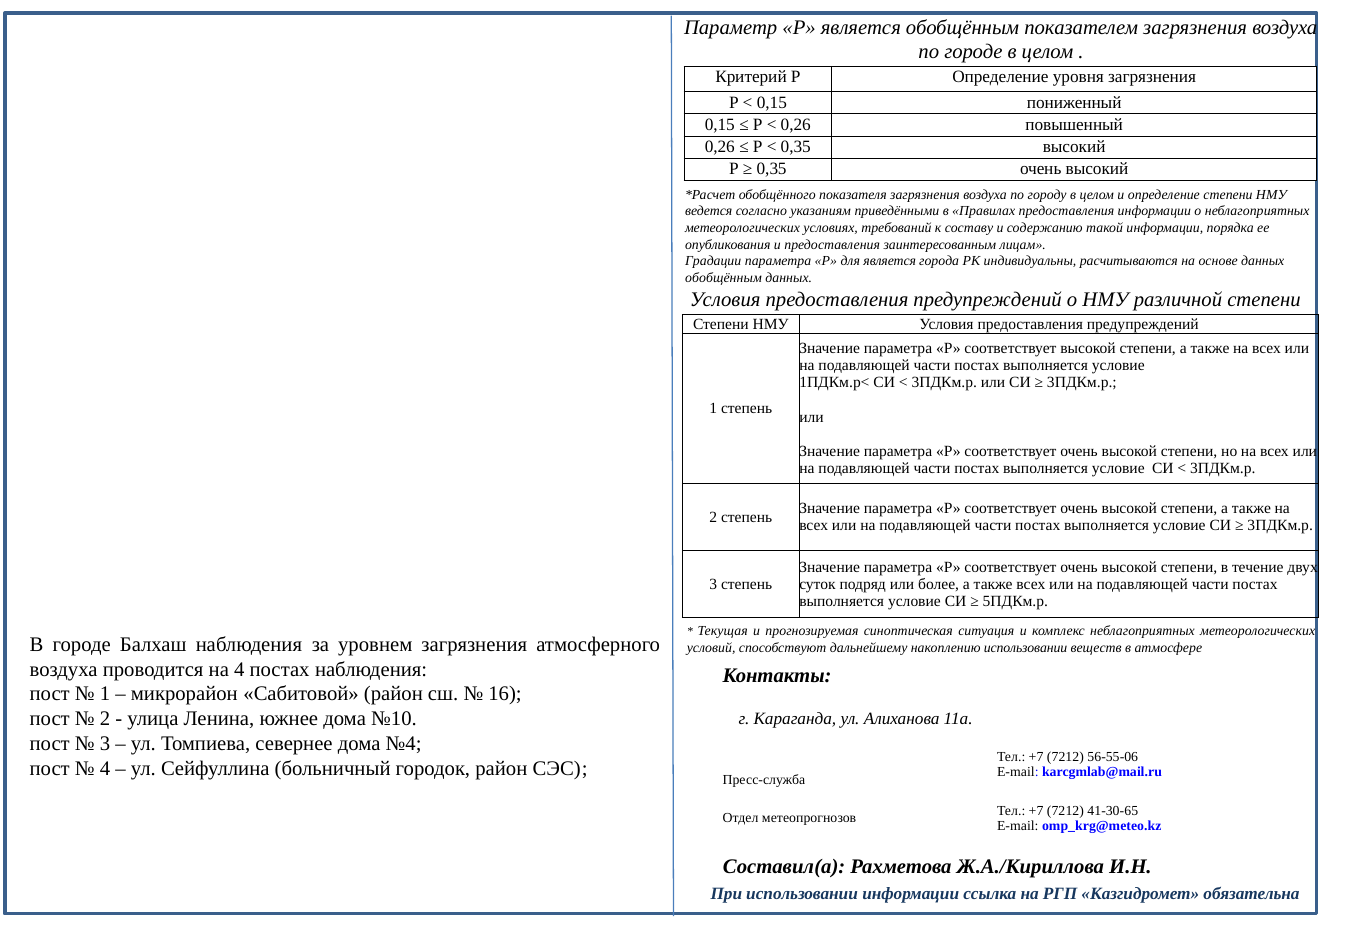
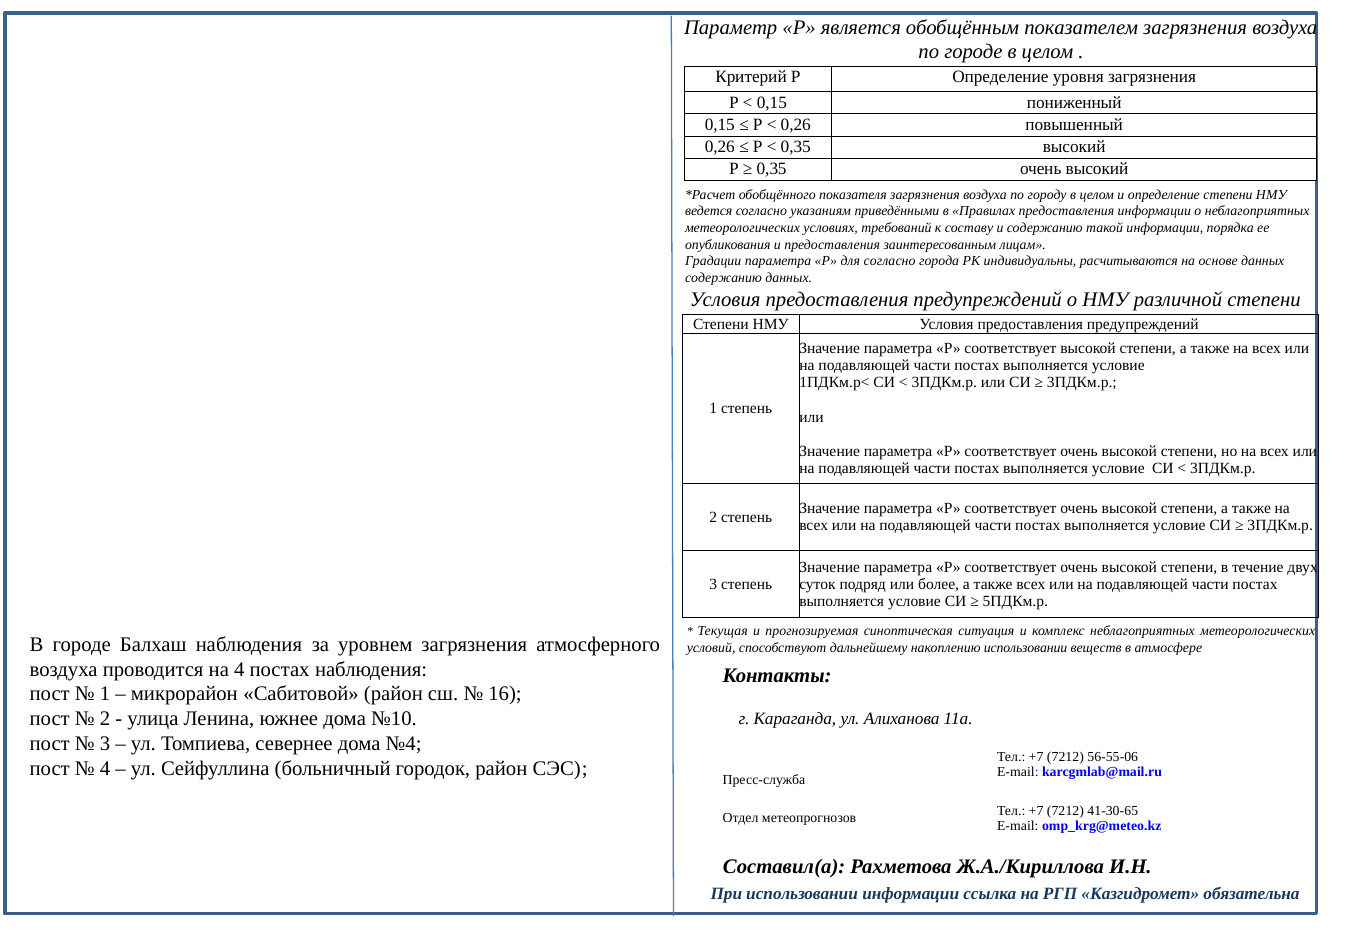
для является: является -> согласно (890, 261)
обобщённым: обобщённым -> содержанию (723, 278)
